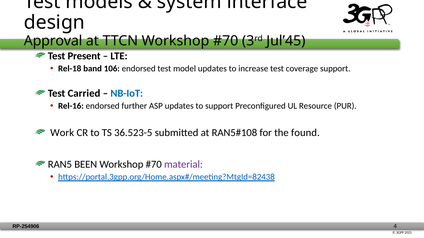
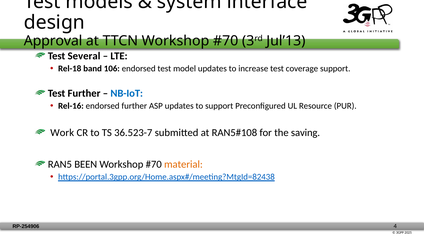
Jul’45: Jul’45 -> Jul’13 (286, 41)
Present: Present -> Several (84, 56)
Test Carried: Carried -> Further (84, 93)
36.523-5: 36.523-5 -> 36.523-7 (133, 133)
found: found -> saving (306, 133)
material colour: purple -> orange (183, 165)
